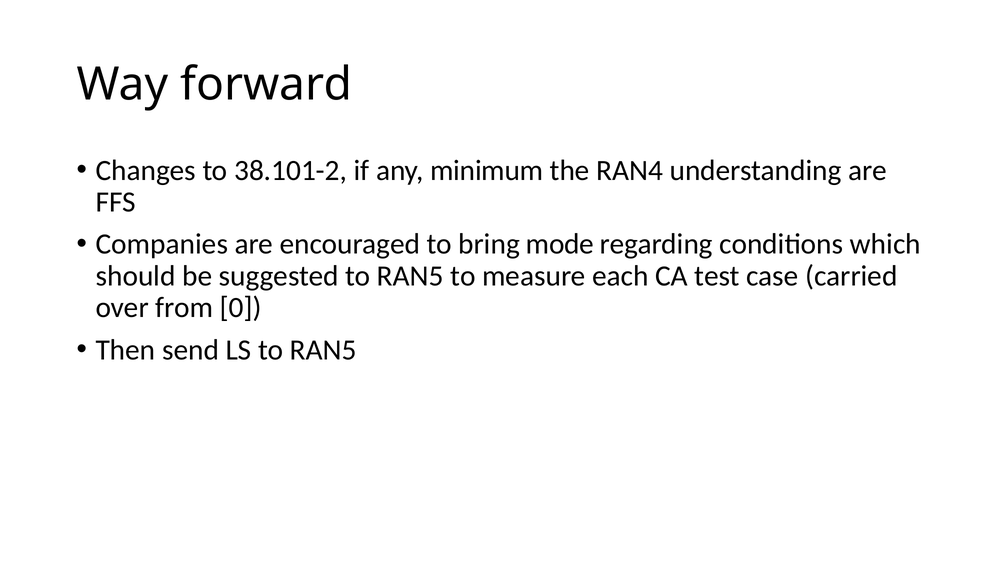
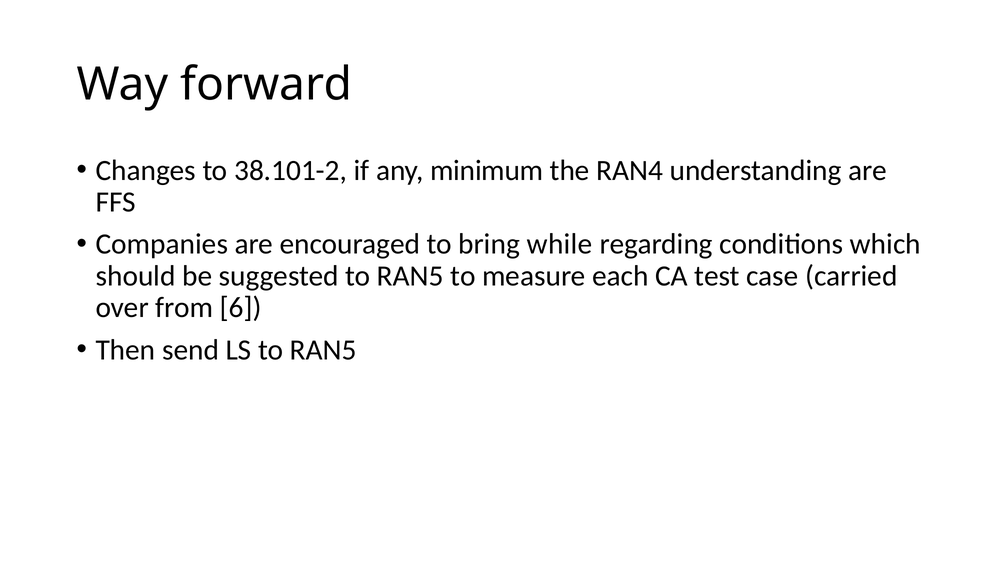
mode: mode -> while (560, 244)
0: 0 -> 6 (241, 308)
